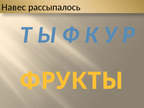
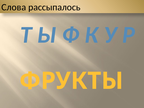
Навес: Навес -> Слова (14, 7)
